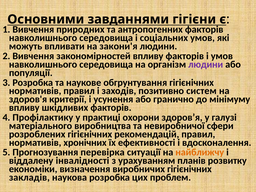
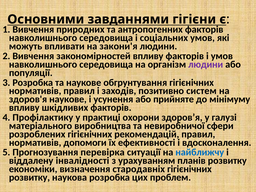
здоров'я критерії: критерії -> наукове (68, 99)
гранично: гранично -> прийняте (174, 99)
хронічних: хронічних -> допомоги (85, 143)
найближчу colour: orange -> blue (200, 152)
виробничих: виробничих -> стародавніх (139, 169)
закладів: закладів -> розвитку (29, 177)
